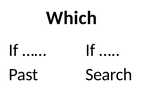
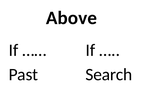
Which: Which -> Above (71, 18)
